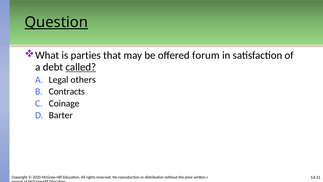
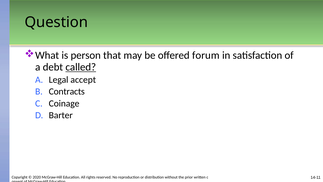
Question underline: present -> none (56, 22)
parties: parties -> person (86, 55)
others: others -> accept (83, 80)
